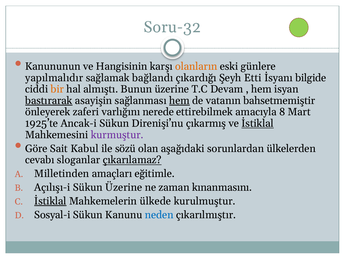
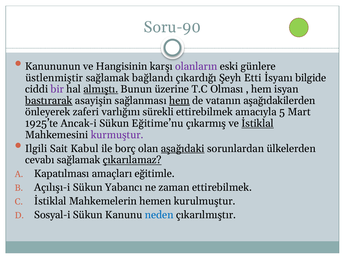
Soru-32: Soru-32 -> Soru-90 (172, 27)
olanların colour: orange -> purple (196, 66)
yapılmalıdır: yapılmalıdır -> üstlenmiştir (54, 78)
bir colour: orange -> purple (57, 89)
almıştı underline: none -> present (101, 89)
Devam: Devam -> Olması (227, 89)
bahsetmemiştir: bahsetmemiştir -> aşağıdakilerden (279, 101)
nerede: nerede -> sürekli (158, 112)
8: 8 -> 5 (282, 112)
Direnişi’nu: Direnişi’nu -> Eğitime’nu (158, 123)
Göre: Göre -> Ilgili (36, 148)
sözü: sözü -> borç (125, 148)
aşağıdaki underline: none -> present (183, 148)
cevabı sloganlar: sloganlar -> sağlamak (79, 160)
Milletinden: Milletinden -> Kapatılması (62, 173)
Sükun Üzerine: Üzerine -> Yabancı (124, 187)
zaman kınanmasını: kınanmasını -> ettirebilmek (222, 187)
İstiklal underline: present -> none (50, 201)
ülkede: ülkede -> hemen (155, 201)
